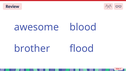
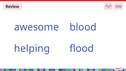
brother: brother -> helping (32, 49)
